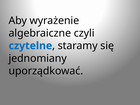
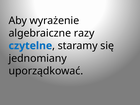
czyli: czyli -> razy (84, 33)
